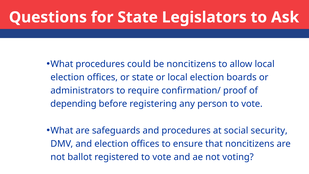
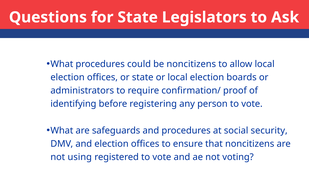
depending: depending -> identifying (73, 104)
ballot: ballot -> using (80, 157)
